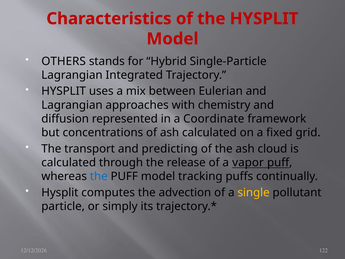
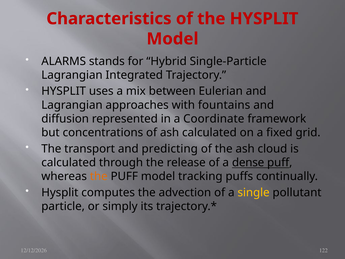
OTHERS: OTHERS -> ALARMS (64, 61)
chemistry: chemistry -> fountains (224, 105)
vapor: vapor -> dense (248, 162)
the colour: blue -> orange (99, 176)
